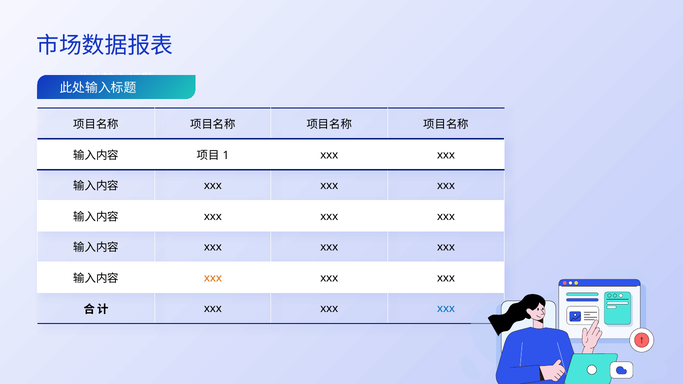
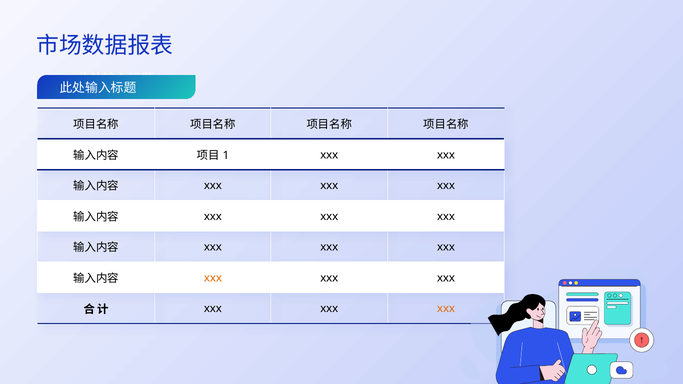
xxx colour: blue -> orange (446, 309)
